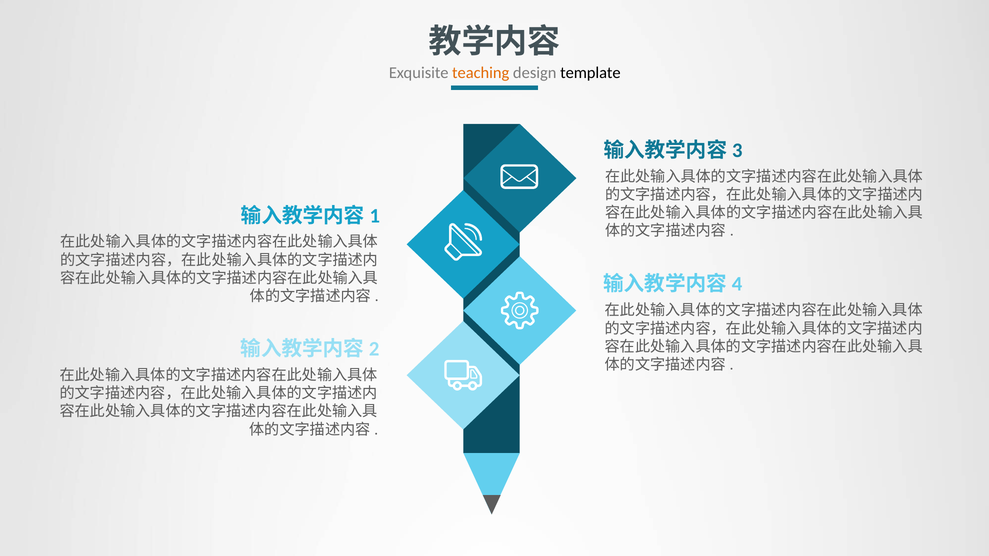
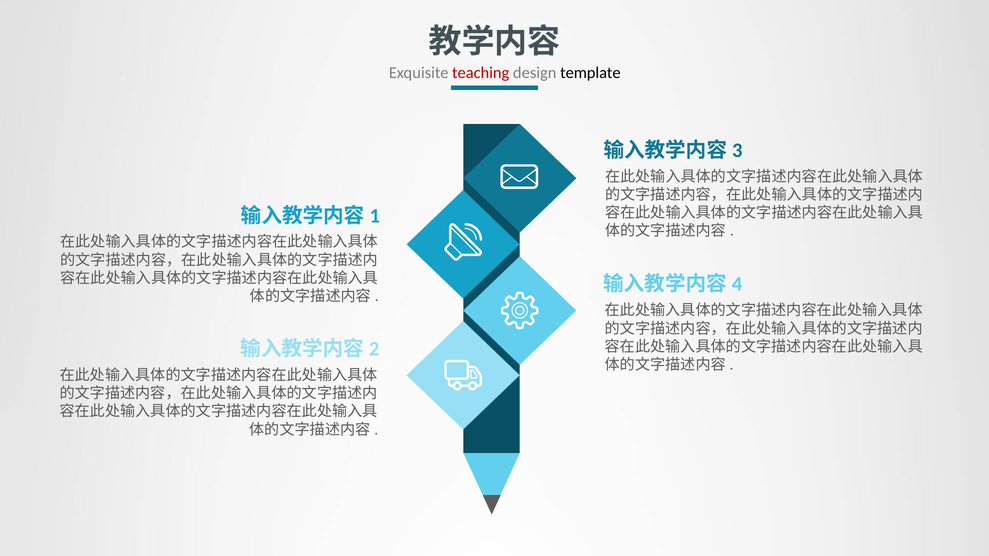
teaching colour: orange -> red (481, 73)
